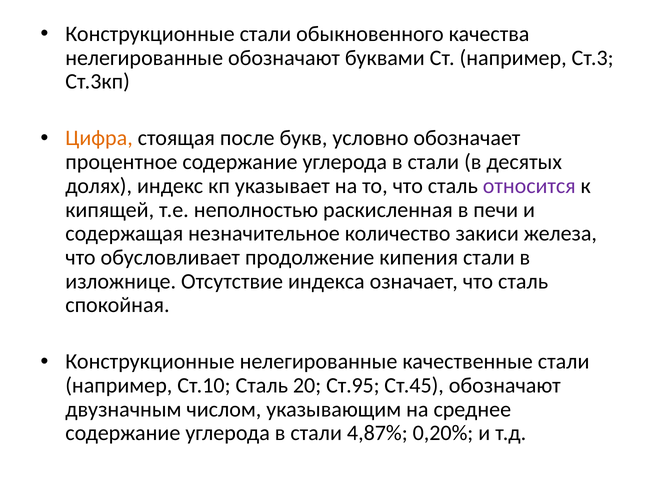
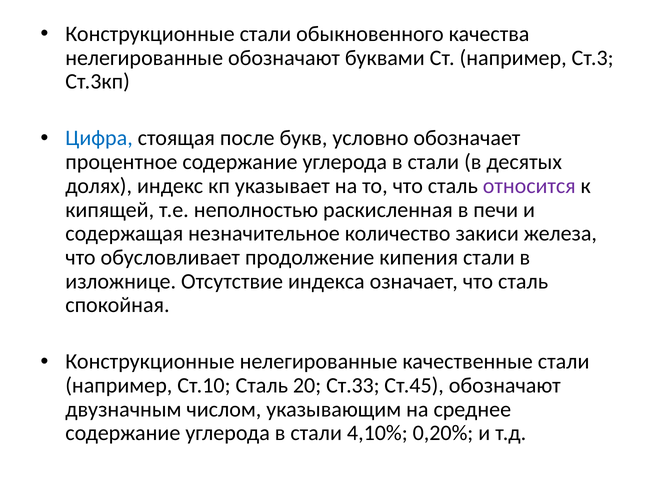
Цифра colour: orange -> blue (99, 138)
Ст.95: Ст.95 -> Ст.33 (353, 385)
4,87%: 4,87% -> 4,10% (377, 433)
